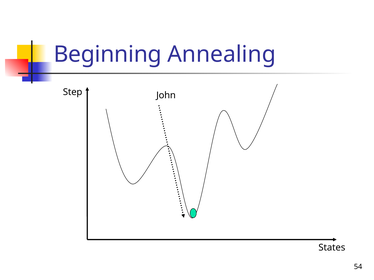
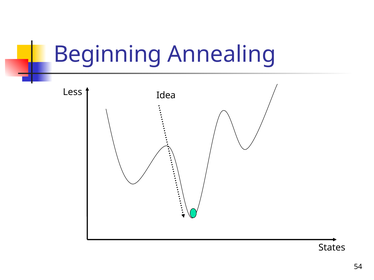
Step: Step -> Less (73, 92)
John: John -> Idea (166, 95)
